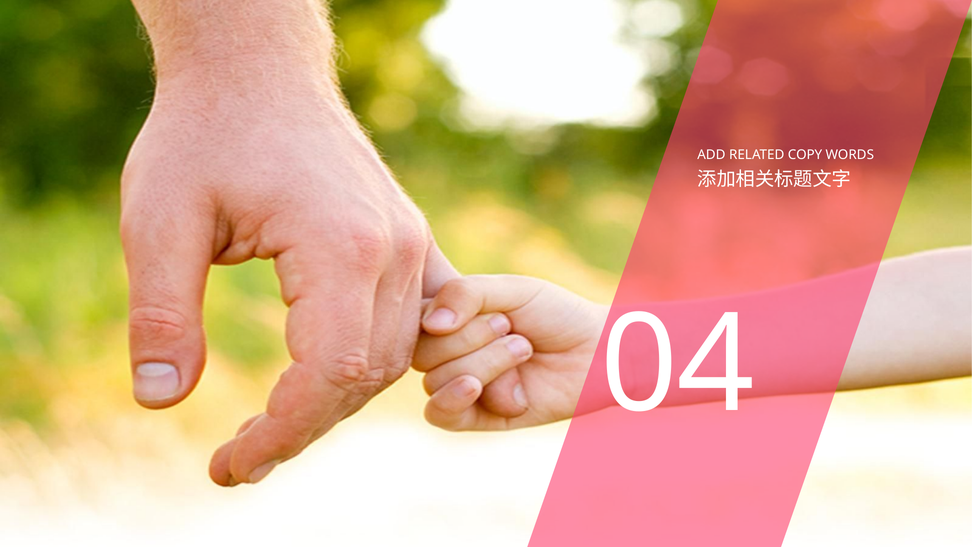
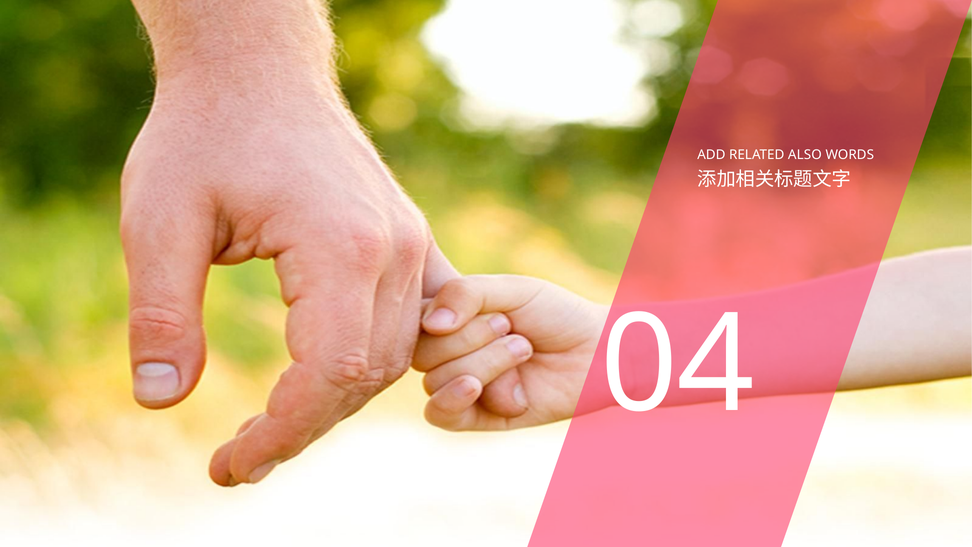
COPY: COPY -> ALSO (805, 155)
